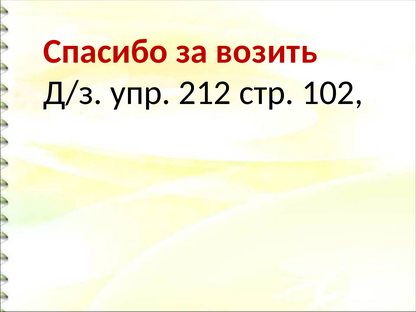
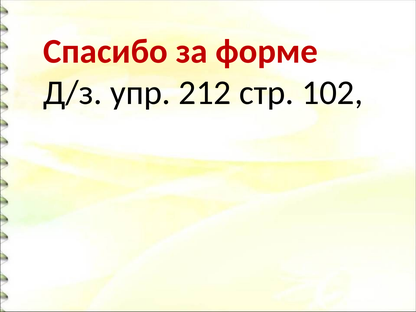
возить: возить -> форме (267, 51)
